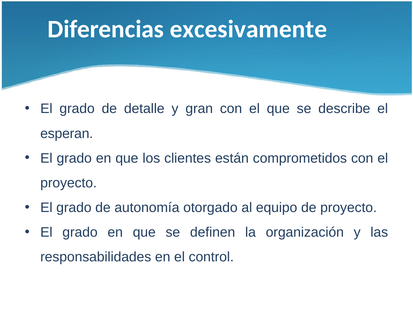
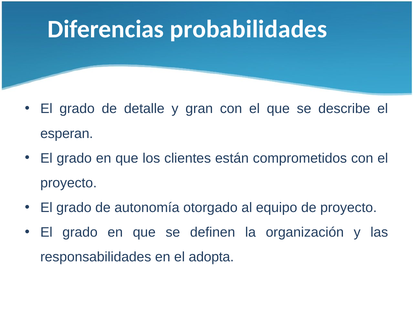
excesivamente: excesivamente -> probabilidades (248, 29)
control: control -> adopta (211, 258)
